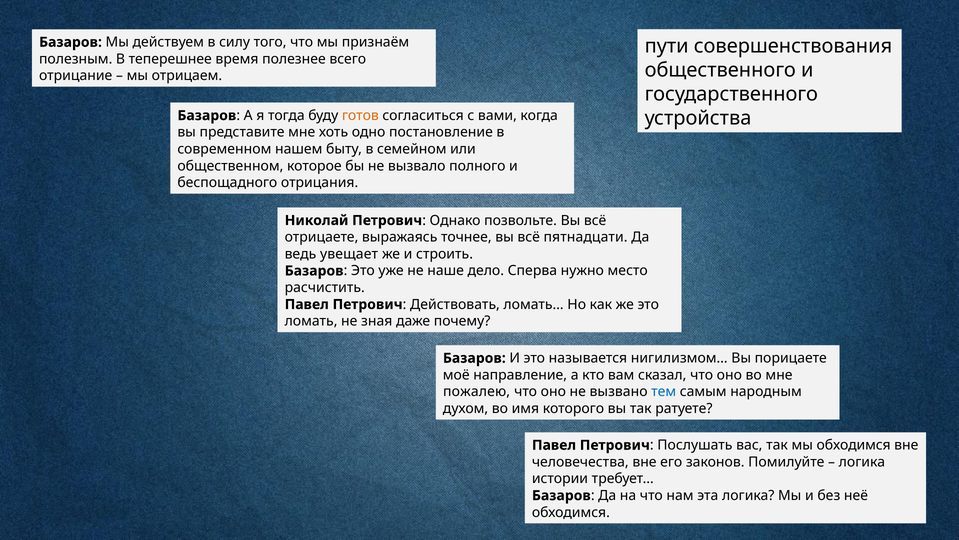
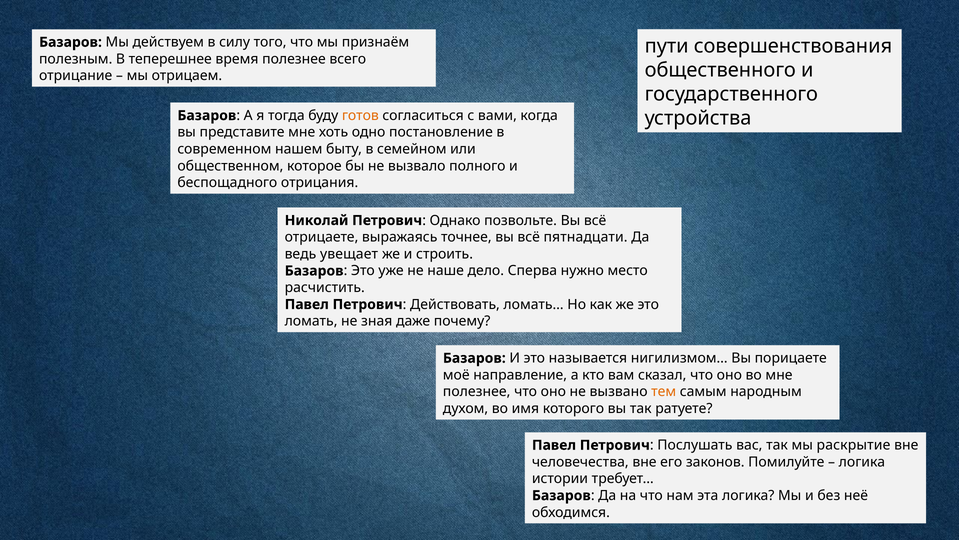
пожалею: пожалею -> полезнее (477, 391)
тем colour: blue -> orange (664, 391)
мы обходимся: обходимся -> раскрытие (853, 445)
